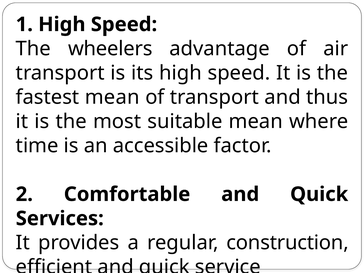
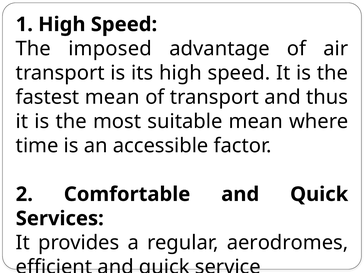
wheelers: wheelers -> imposed (110, 49)
construction: construction -> aerodromes (287, 243)
